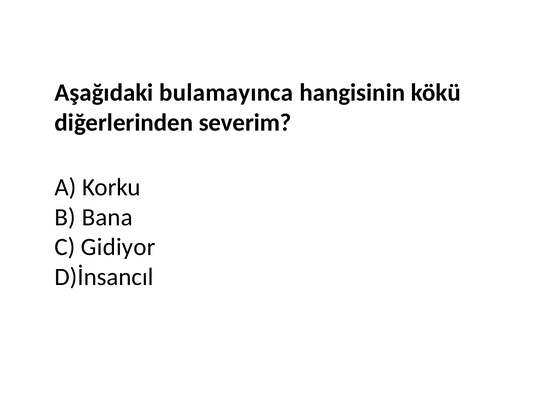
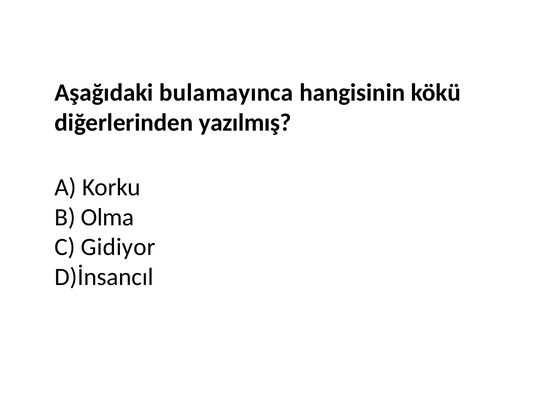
severim: severim -> yazılmış (245, 123)
Bana: Bana -> Olma (108, 217)
